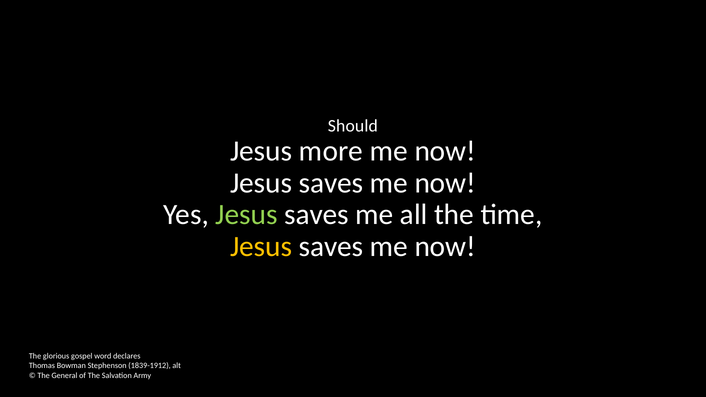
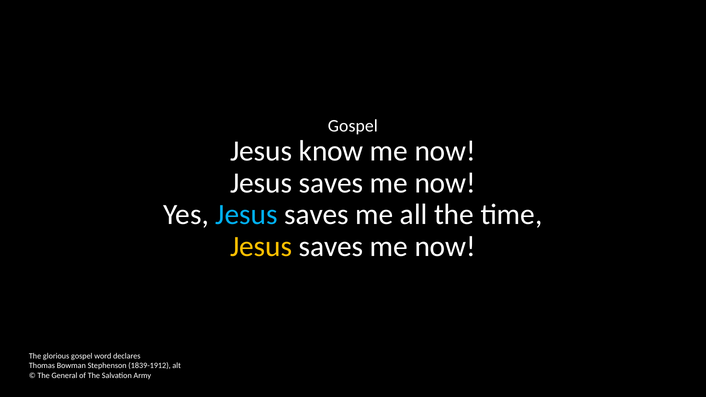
Should: Should -> Gospel (353, 126)
more: more -> know (331, 151)
Jesus colour: light green -> light blue (247, 215)
